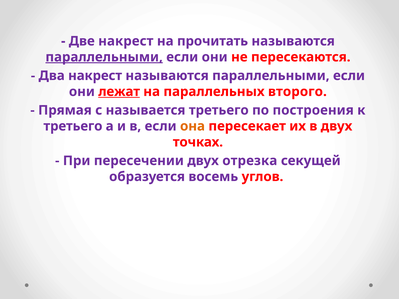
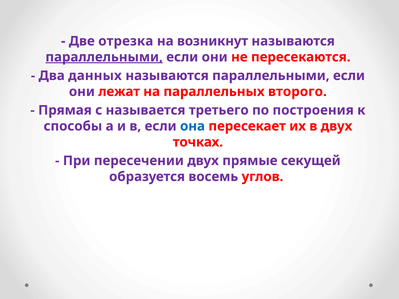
Две накрест: накрест -> отрезка (126, 41)
прочитать: прочитать -> возникнут (213, 41)
Два накрест: накрест -> данных (95, 76)
лежат underline: present -> none (119, 92)
третьего: третьего -> способы (73, 126)
она colour: orange -> blue (192, 126)
отрезка: отрезка -> прямые (250, 161)
